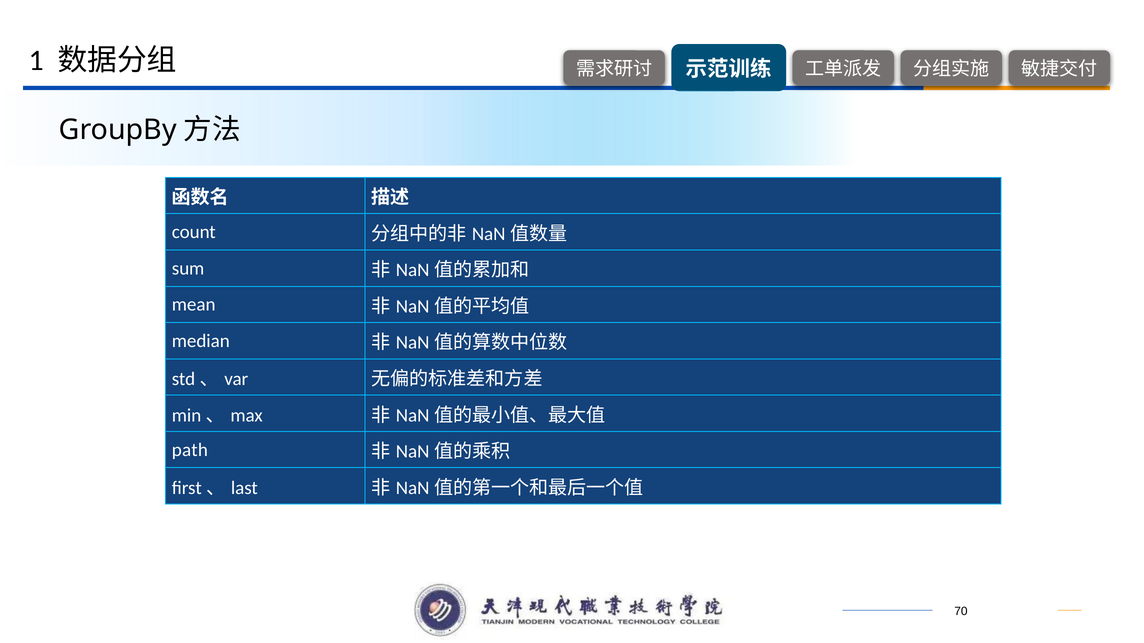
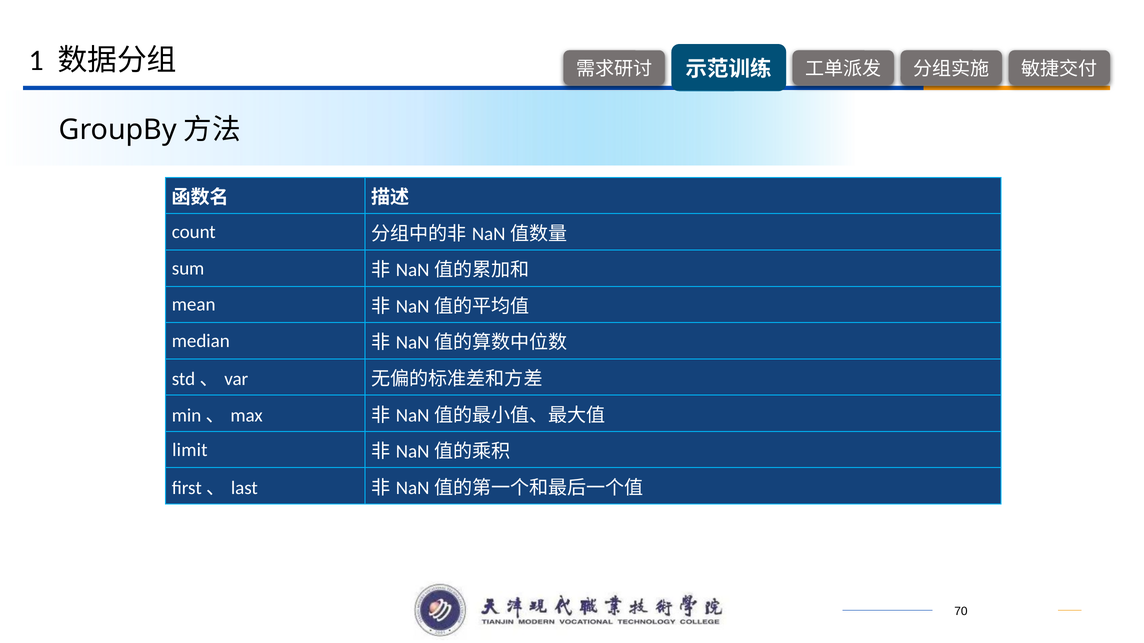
path: path -> limit (190, 450)
